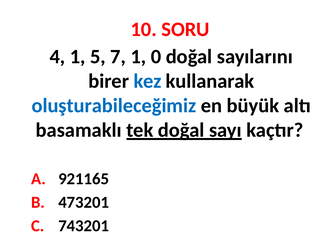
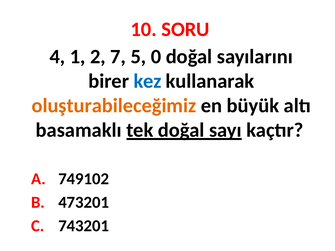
5: 5 -> 2 (98, 57)
7 1: 1 -> 5 (138, 57)
oluşturabileceğimiz colour: blue -> orange (114, 106)
921165: 921165 -> 749102 (84, 179)
